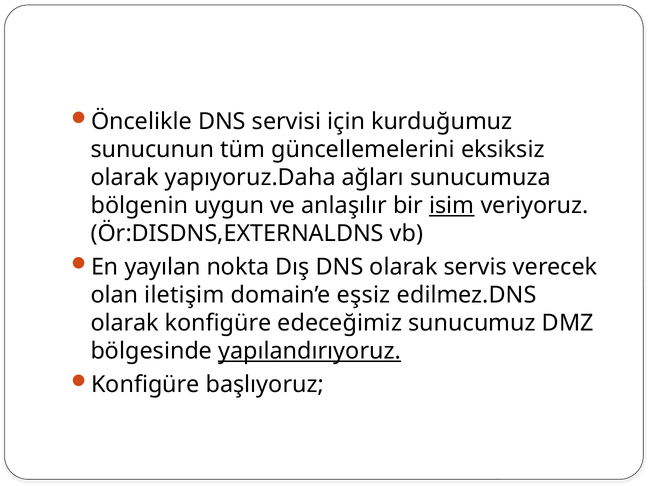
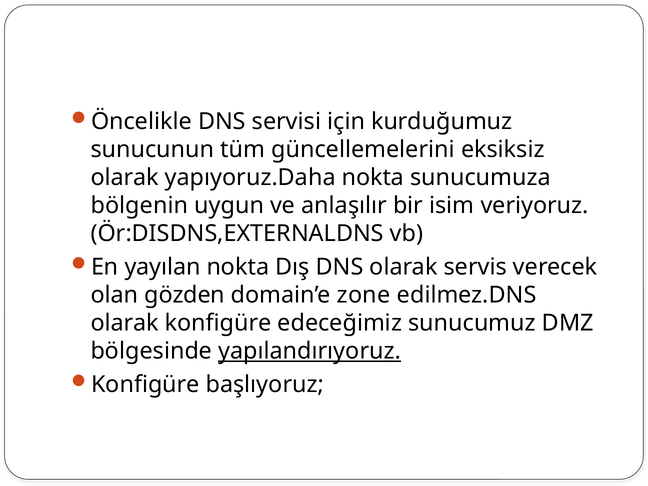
yapıyoruz.Daha ağları: ağları -> nokta (373, 178)
isim underline: present -> none (452, 206)
iletişim: iletişim -> gözden (185, 295)
eşsiz: eşsiz -> zone (364, 295)
